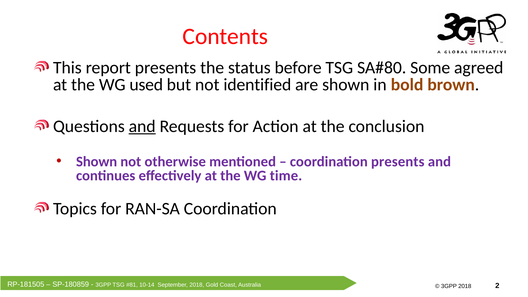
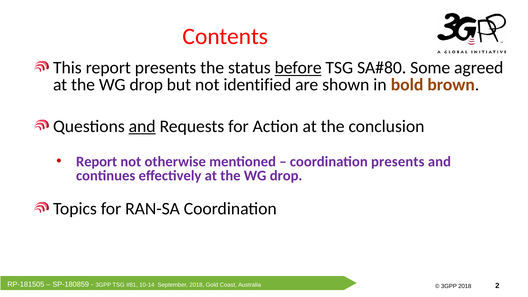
before underline: none -> present (298, 68)
used: used -> drop (146, 85)
Shown: Shown -> Report (97, 162)
time: time -> drop (286, 176)
